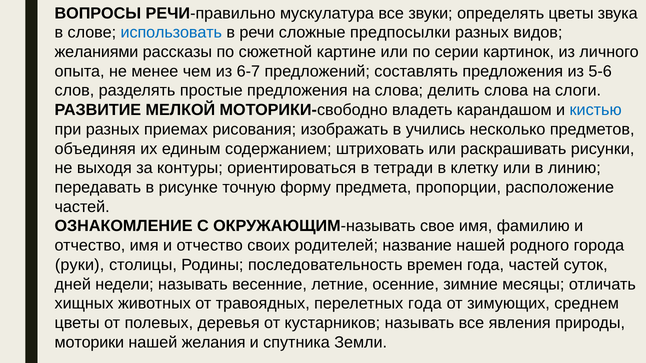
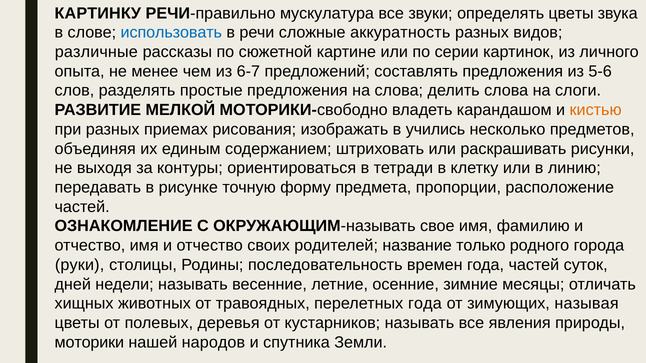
ВОПРОСЫ: ВОПРОСЫ -> КАРТИНКУ (98, 13)
предпосылки: предпосылки -> аккуратность (400, 33)
желаниями: желаниями -> различные (96, 52)
кистью colour: blue -> orange (596, 110)
название нашей: нашей -> только (481, 246)
среднем: среднем -> называя (587, 304)
желания: желания -> народов (213, 343)
